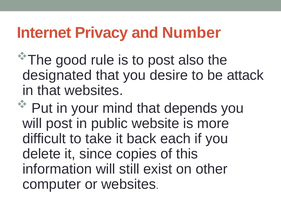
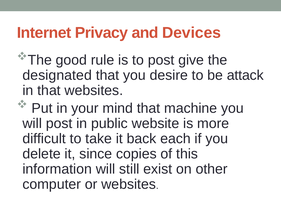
Number: Number -> Devices (192, 33)
also: also -> give (191, 60)
depends: depends -> machine (191, 108)
